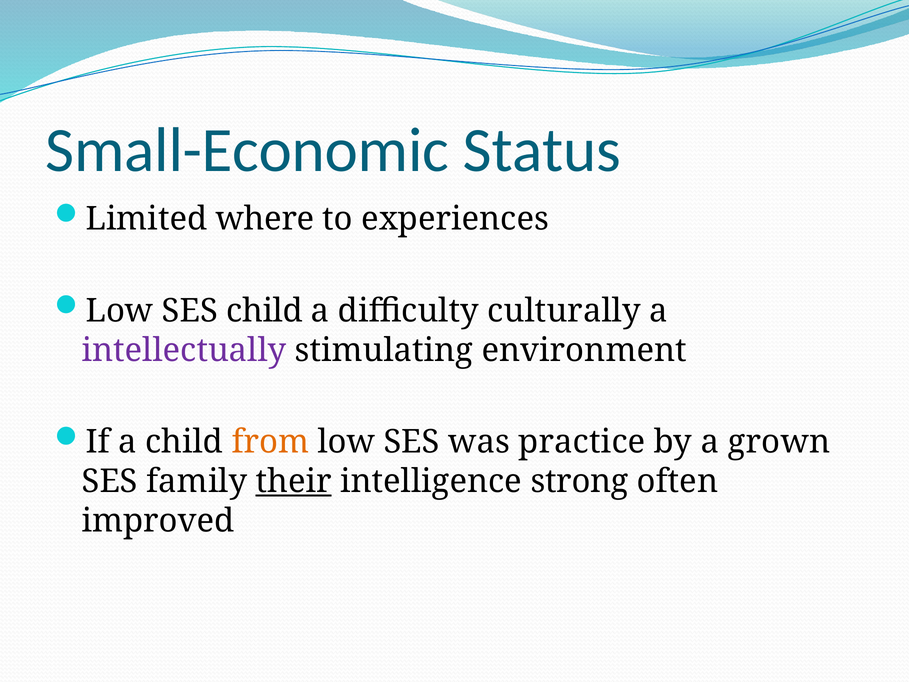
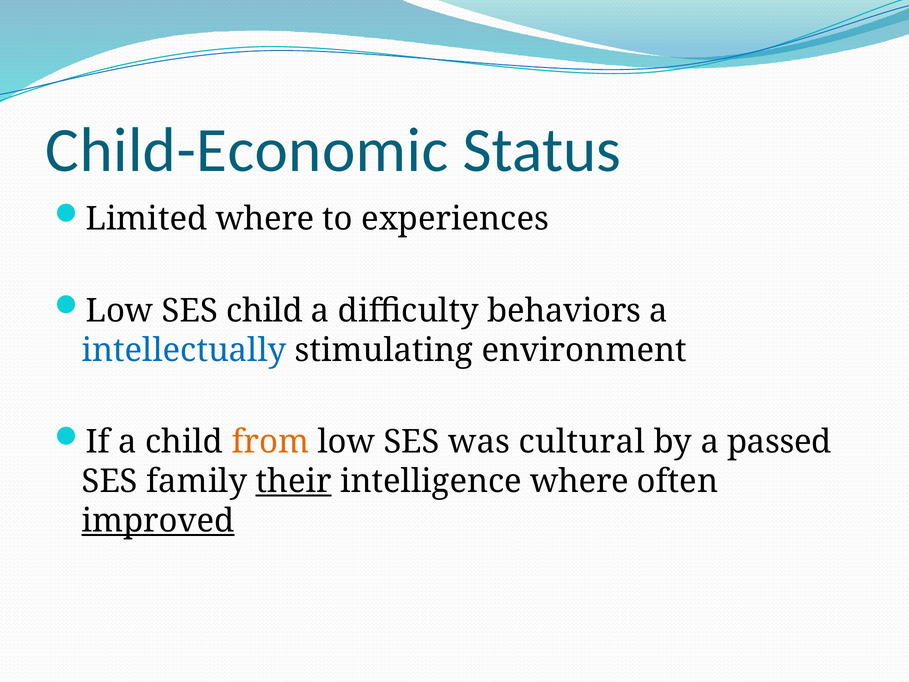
Small-Economic: Small-Economic -> Child-Economic (247, 150)
culturally: culturally -> behaviors (564, 311)
intellectually colour: purple -> blue (184, 350)
practice: practice -> cultural (582, 442)
grown: grown -> passed (779, 442)
intelligence strong: strong -> where (580, 481)
improved underline: none -> present (158, 521)
